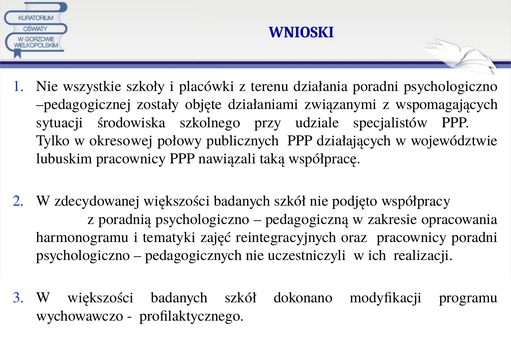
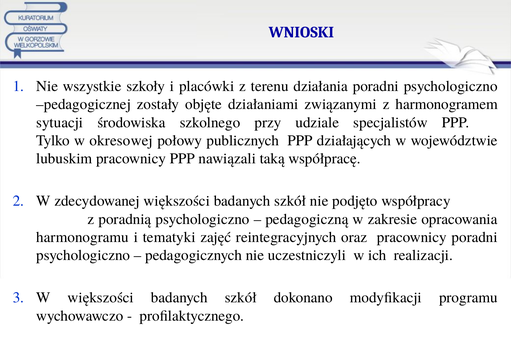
wspomagających: wspomagających -> harmonogramem (447, 104)
